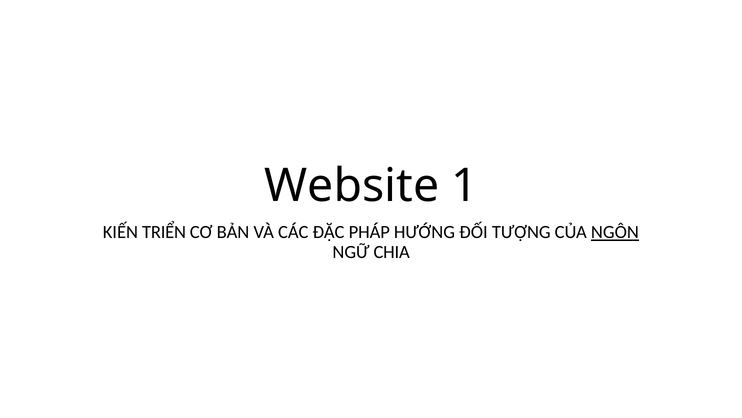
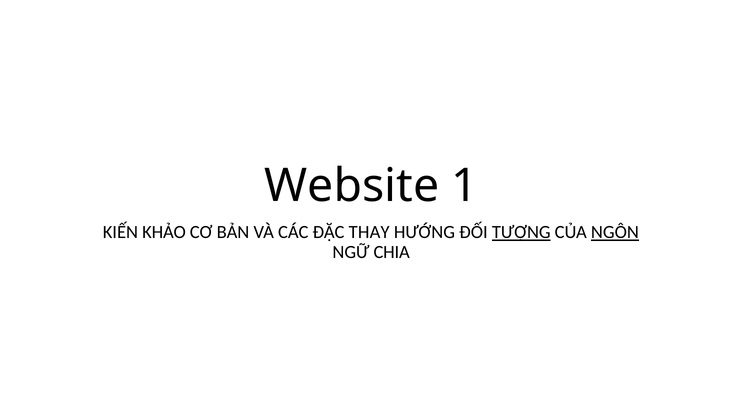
TRIỂN: TRIỂN -> KHẢO (164, 232)
PHÁP: PHÁP -> THAY (369, 232)
TƯỢNG underline: none -> present (521, 232)
